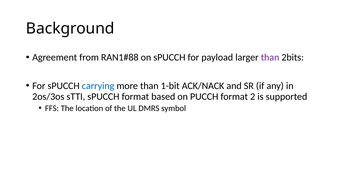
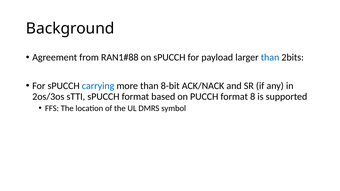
than colour: purple -> blue (270, 57)
1-bit: 1-bit -> 8-bit (170, 86)
2: 2 -> 8 (253, 97)
